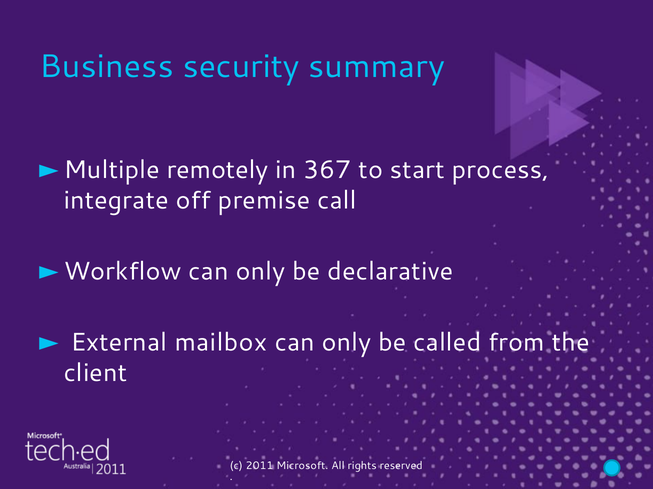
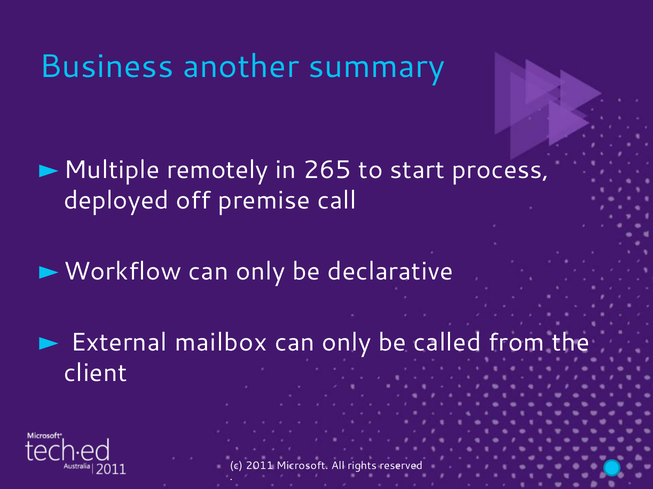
security: security -> another (241, 67)
367: 367 -> 265 (327, 170)
integrate: integrate -> deployed (116, 201)
